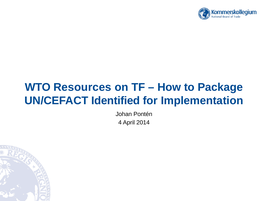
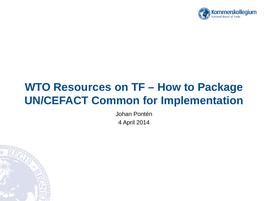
Identified: Identified -> Common (116, 101)
